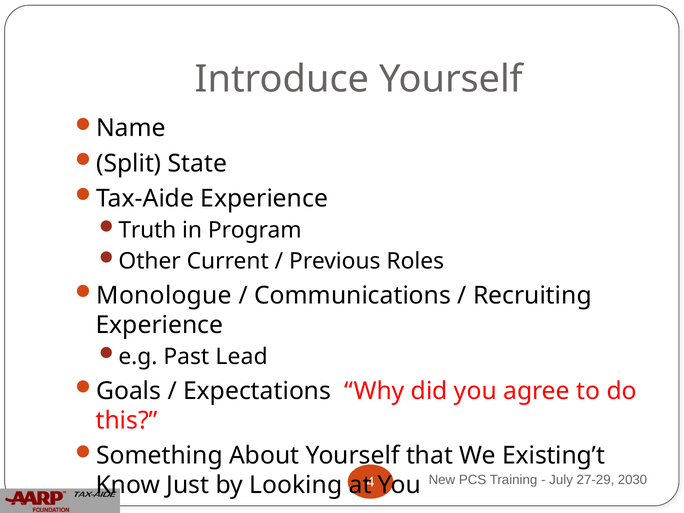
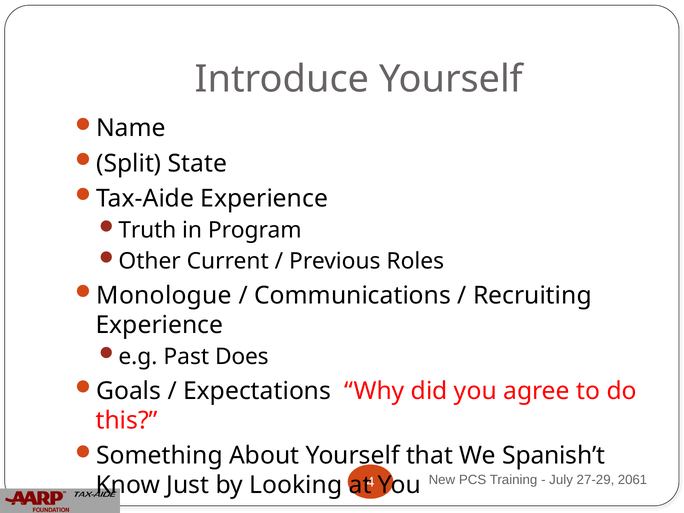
Lead: Lead -> Does (242, 357)
Existing’t: Existing’t -> Spanish’t (554, 456)
2030: 2030 -> 2061 (632, 480)
